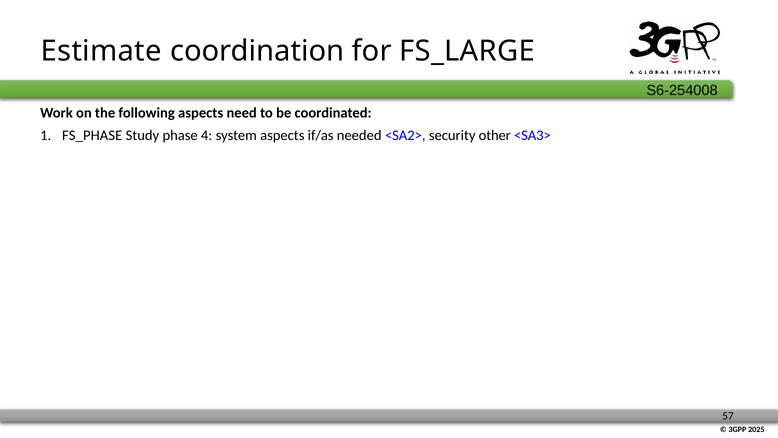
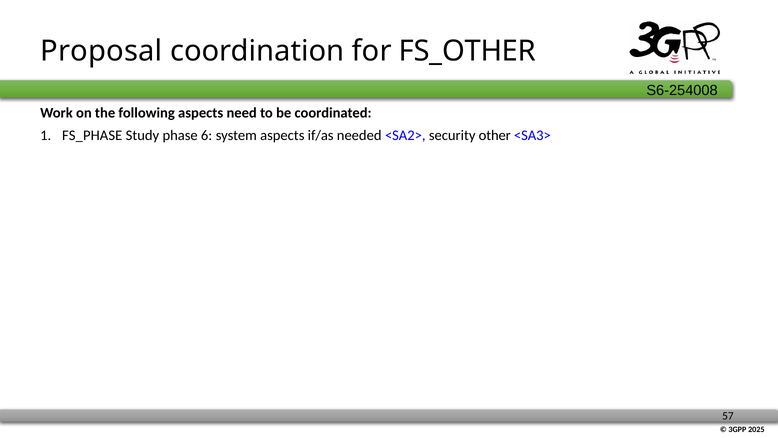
Estimate: Estimate -> Proposal (101, 51)
FS_LARGE: FS_LARGE -> FS_OTHER (467, 51)
4: 4 -> 6 (207, 136)
